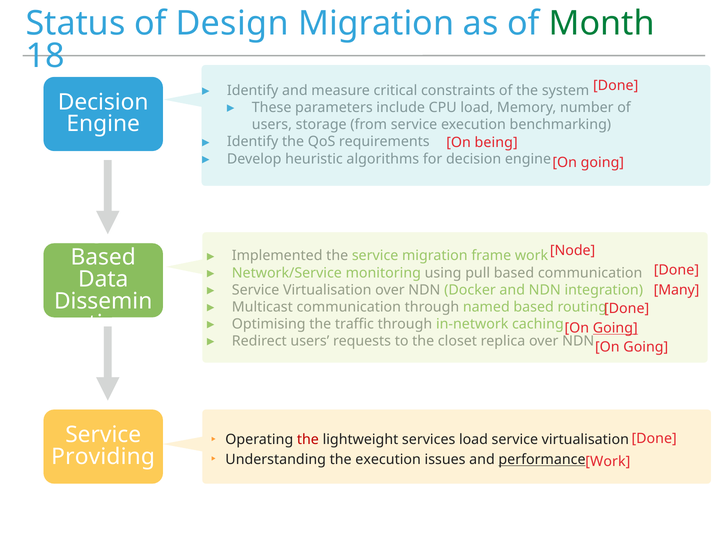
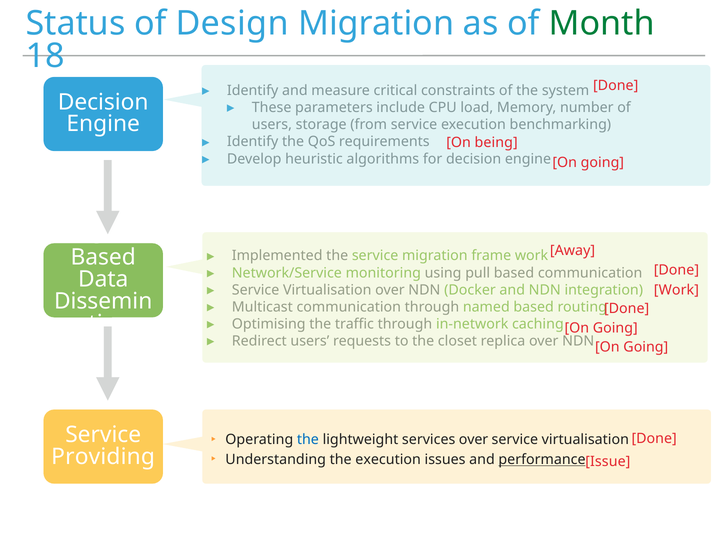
Node: Node -> Away (573, 251)
Many: Many -> Work (676, 290)
Going underline: present -> none (615, 328)
the colour: red -> blue (308, 440)
services load: load -> over (474, 440)
Work: Work -> Issue (608, 462)
